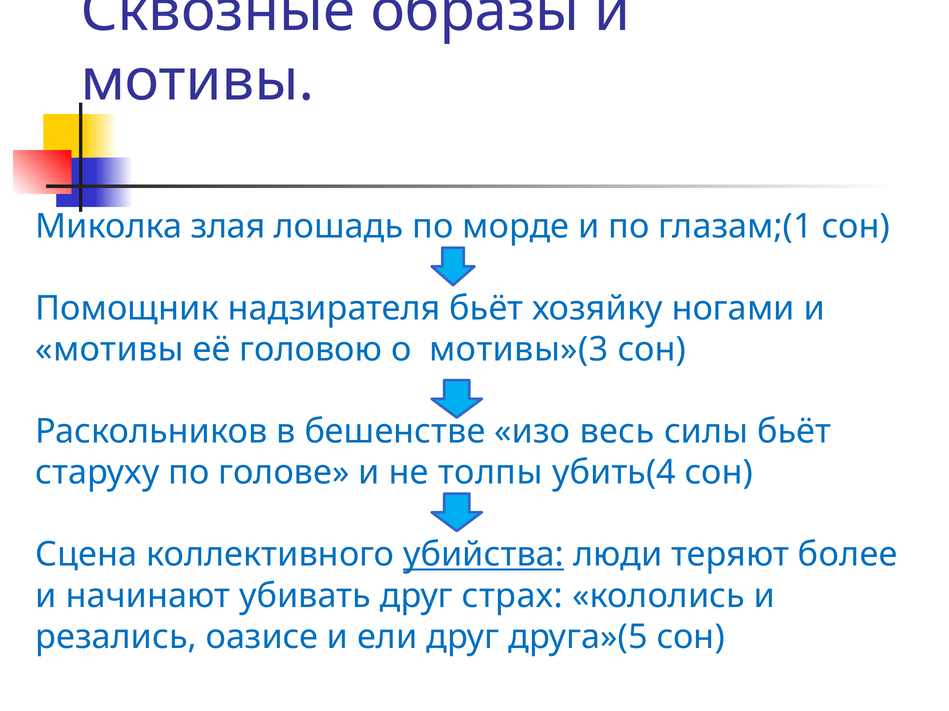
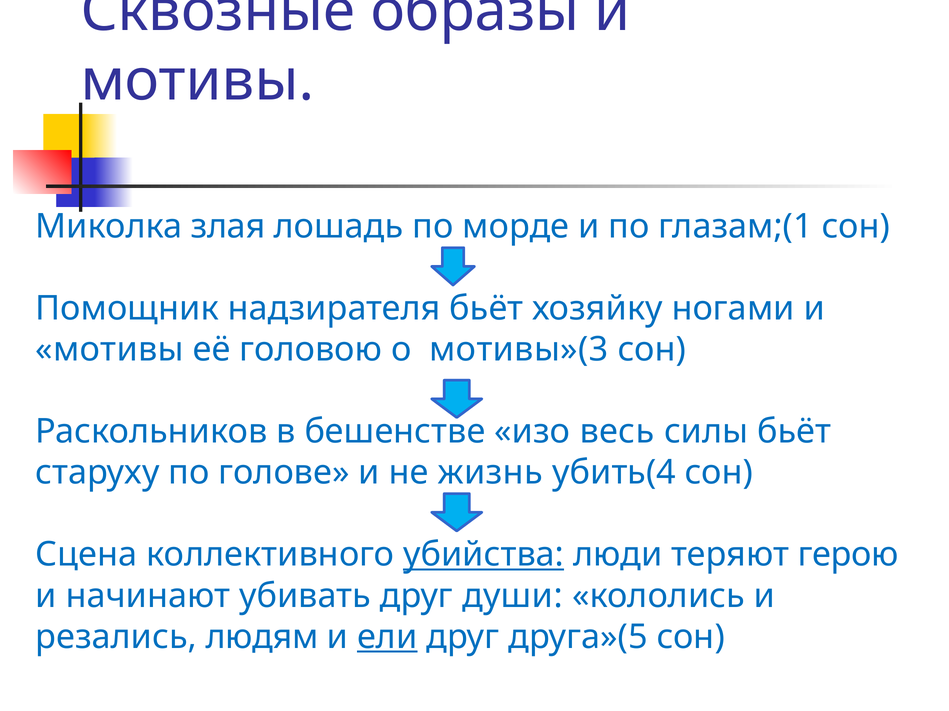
толпы: толпы -> жизнь (490, 473)
более: более -> герою (848, 555)
страх: страх -> души (512, 596)
оазисе: оазисе -> людям (262, 637)
ели underline: none -> present (387, 637)
